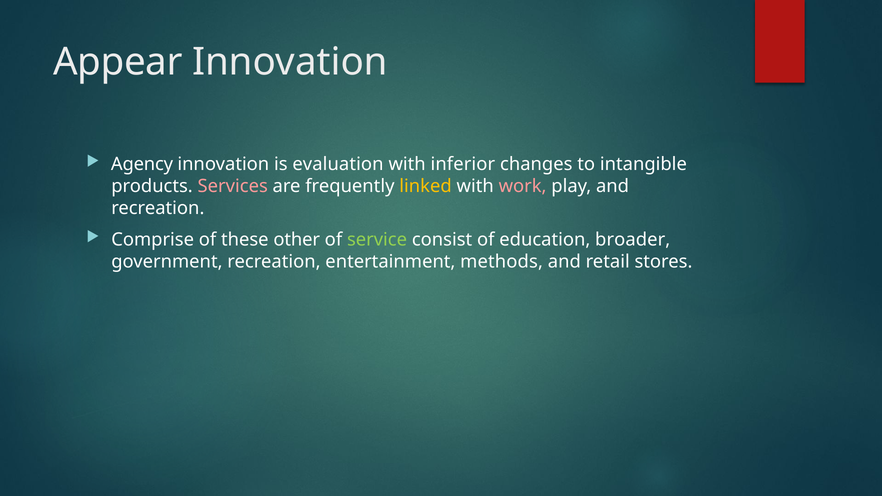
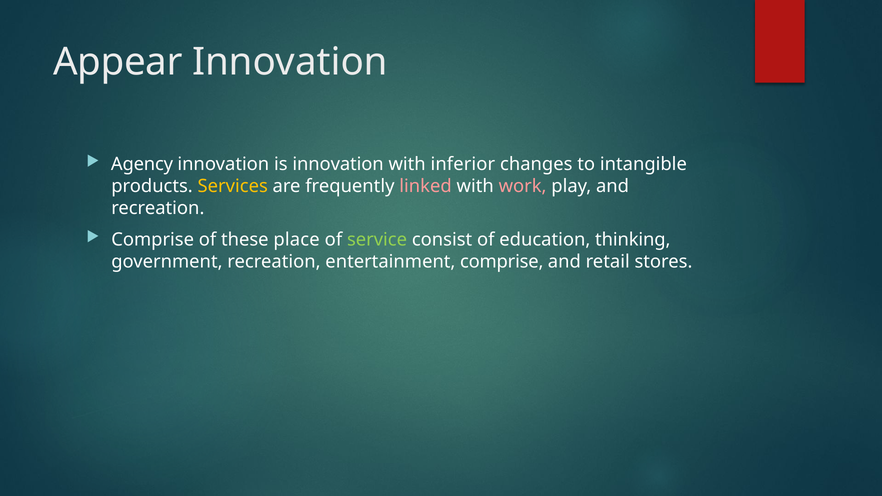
is evaluation: evaluation -> innovation (338, 164)
Services colour: pink -> yellow (233, 186)
linked colour: yellow -> pink (426, 186)
other: other -> place (297, 240)
broader: broader -> thinking (633, 240)
entertainment methods: methods -> comprise (502, 262)
